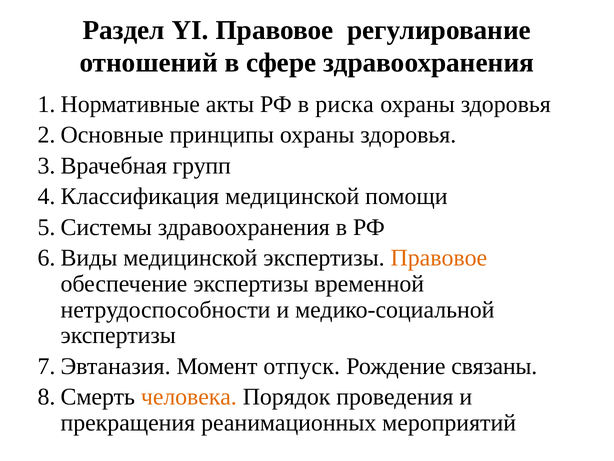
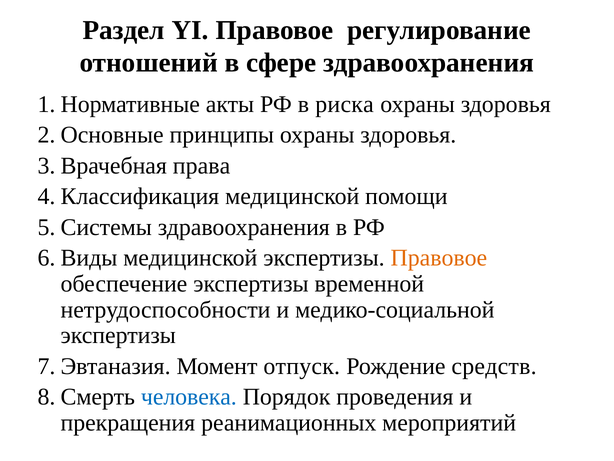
групп: групп -> права (202, 166)
связаны: связаны -> средств (494, 366)
человека colour: orange -> blue (189, 397)
